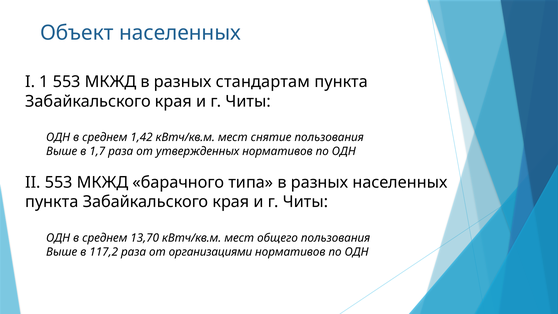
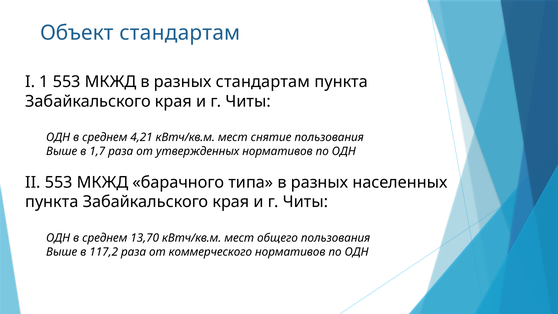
Объект населенных: населенных -> стандартам (180, 33)
1,42: 1,42 -> 4,21 (142, 137)
организациями: организациями -> коммерческого (210, 252)
